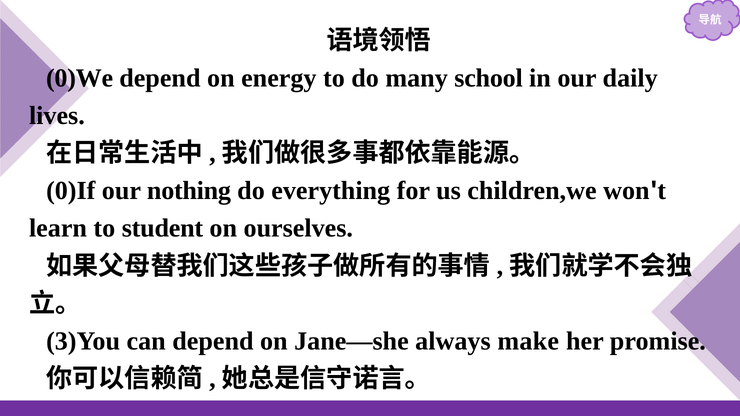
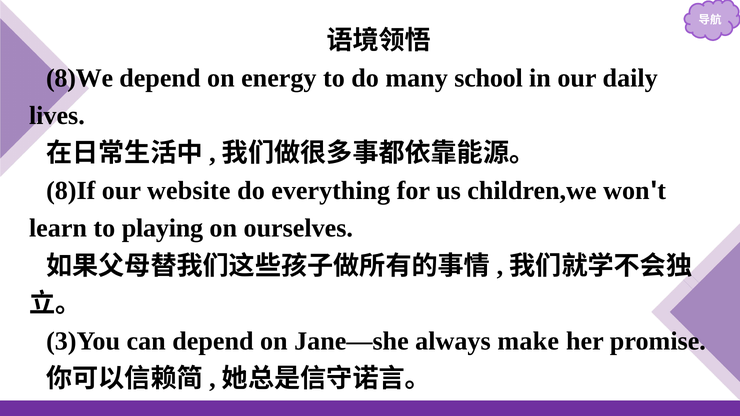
0)We: 0)We -> 8)We (80, 78)
0)If: 0)If -> 8)If (71, 191)
nothing: nothing -> website (189, 191)
student: student -> playing (162, 228)
